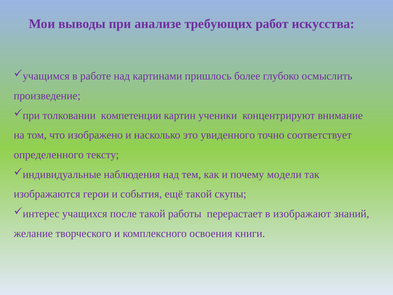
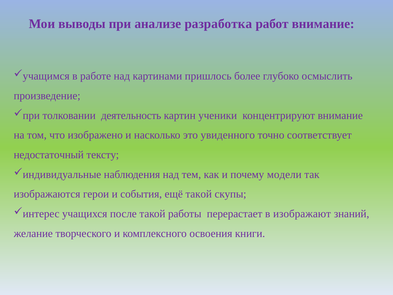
требующих: требующих -> разработка (218, 24)
работ искусства: искусства -> внимание (323, 24)
компетенции: компетенции -> деятельность (131, 115)
определенного: определенного -> недостаточный (49, 155)
